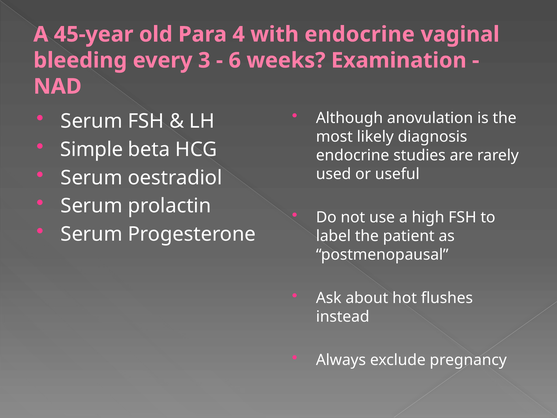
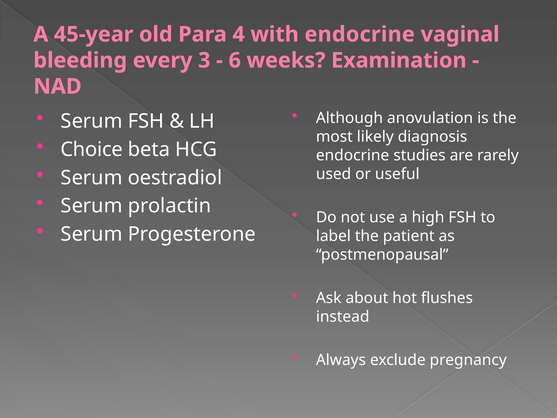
Simple: Simple -> Choice (92, 149)
